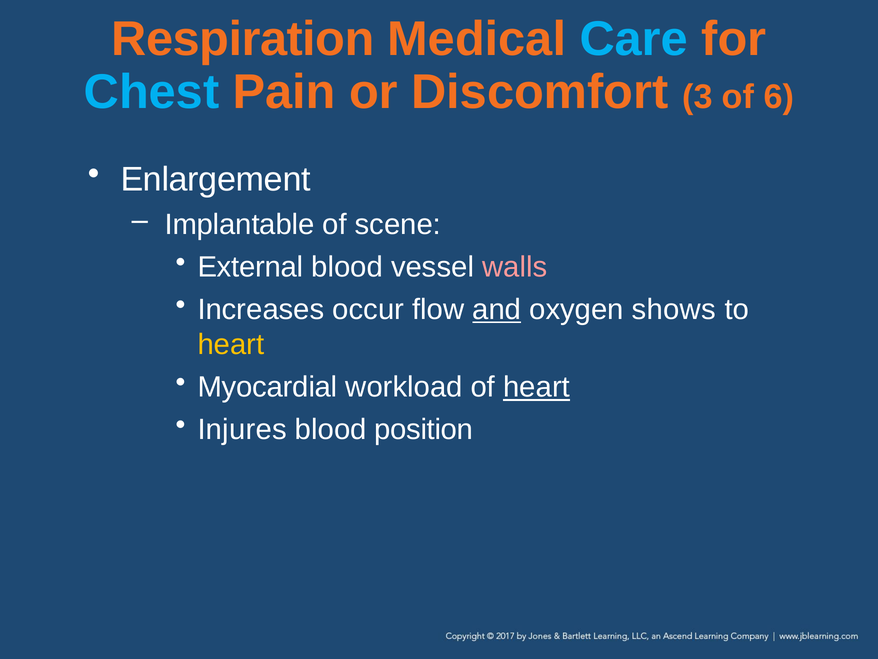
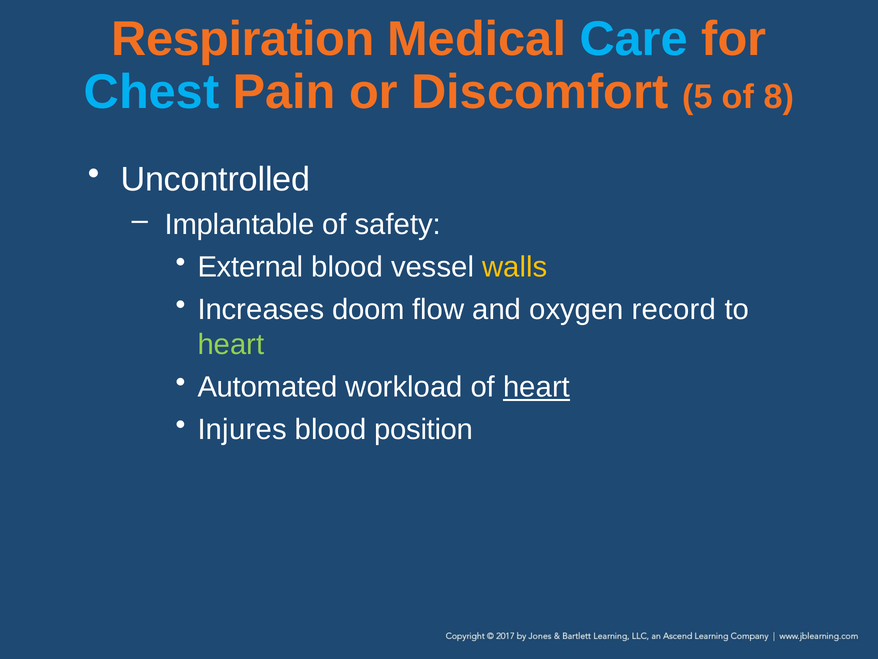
3: 3 -> 5 (698, 97)
6: 6 -> 8 (779, 97)
Enlargement: Enlargement -> Uncontrolled (215, 179)
scene: scene -> safety (398, 225)
walls colour: pink -> yellow (515, 267)
occur: occur -> doom (368, 309)
and underline: present -> none (497, 309)
shows: shows -> record (674, 309)
heart colour: yellow -> light green (231, 345)
Myocardial: Myocardial -> Automated (268, 387)
